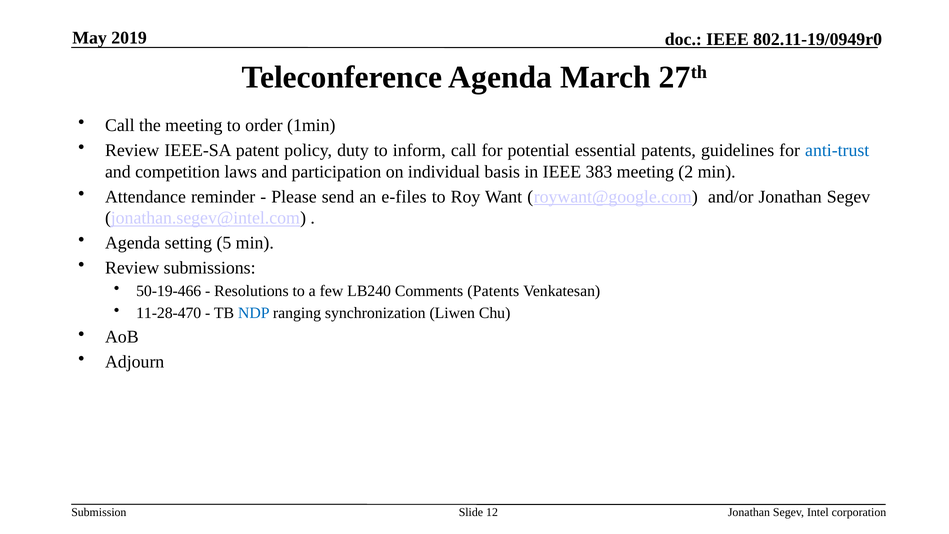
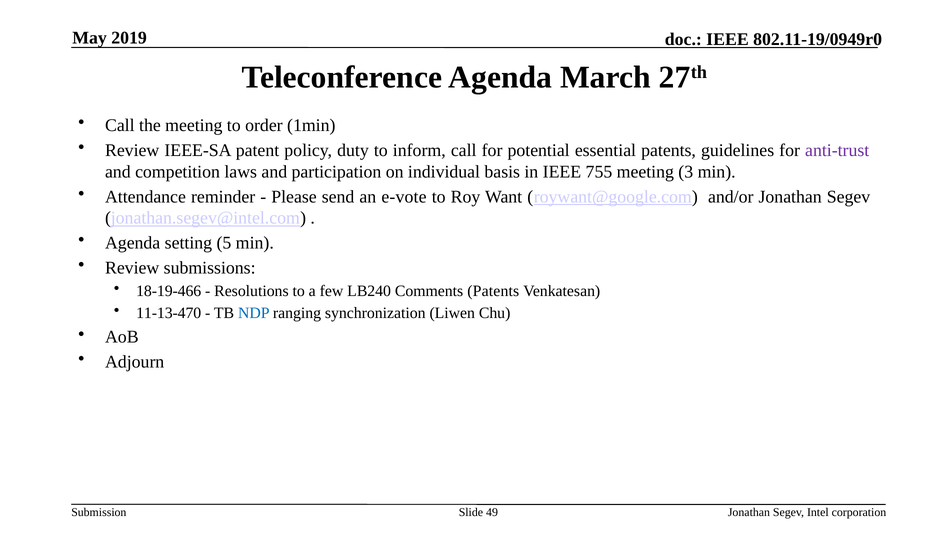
anti-trust colour: blue -> purple (837, 150)
383: 383 -> 755 (599, 172)
2: 2 -> 3 (686, 172)
e-files: e-files -> e-vote (404, 197)
50-19-466: 50-19-466 -> 18-19-466 (169, 291)
11-28-470: 11-28-470 -> 11-13-470 (169, 313)
12: 12 -> 49 (492, 512)
